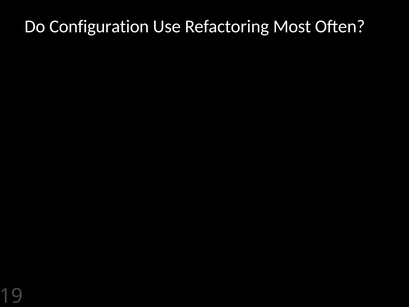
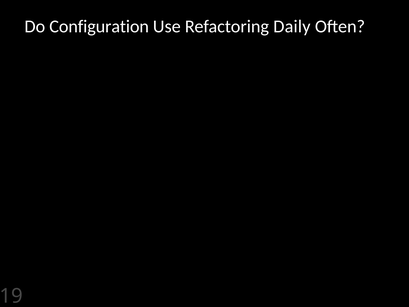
Most: Most -> Daily (292, 26)
